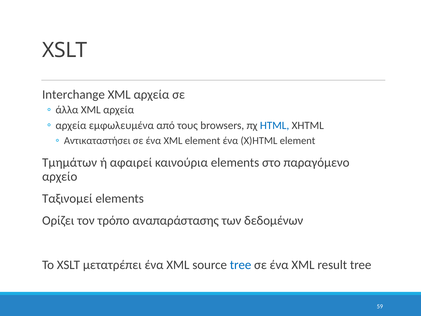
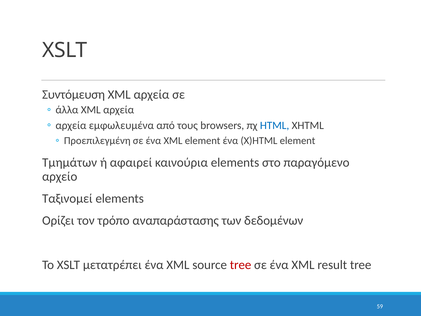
Interchange: Interchange -> Συντόμευση (74, 95)
Αντικαταστήσει: Αντικαταστήσει -> Προεπιλεγμένη (97, 141)
tree colour: blue -> red (241, 265)
